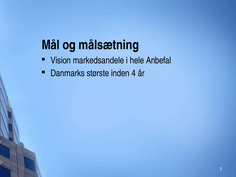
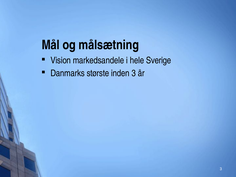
Anbefal: Anbefal -> Sverige (159, 60)
inden 4: 4 -> 3 (134, 73)
